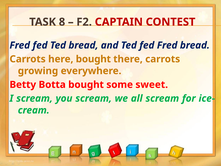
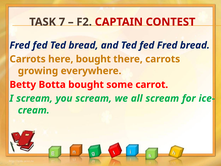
8: 8 -> 7 (62, 22)
sweet: sweet -> carrot (152, 85)
